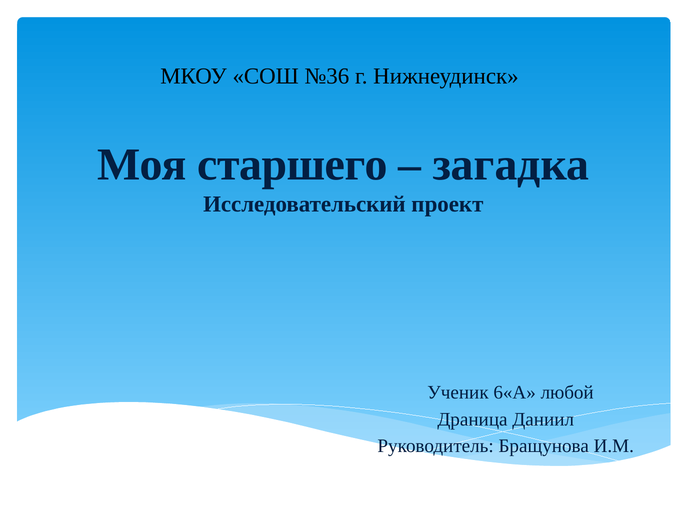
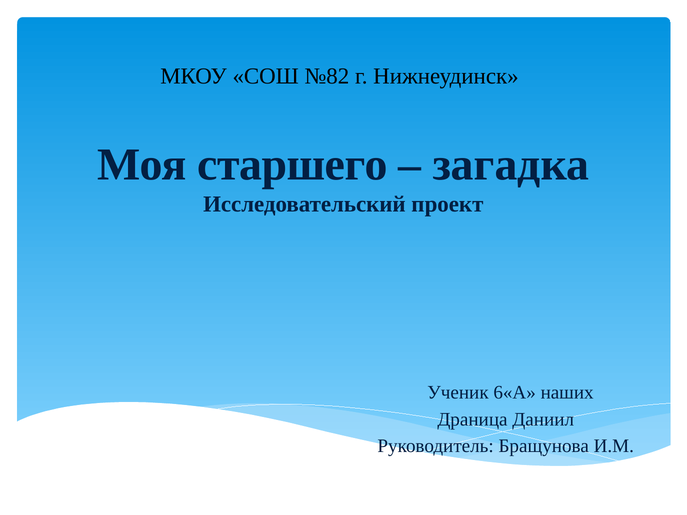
№36: №36 -> №82 (327, 76)
любой: любой -> наших (567, 393)
